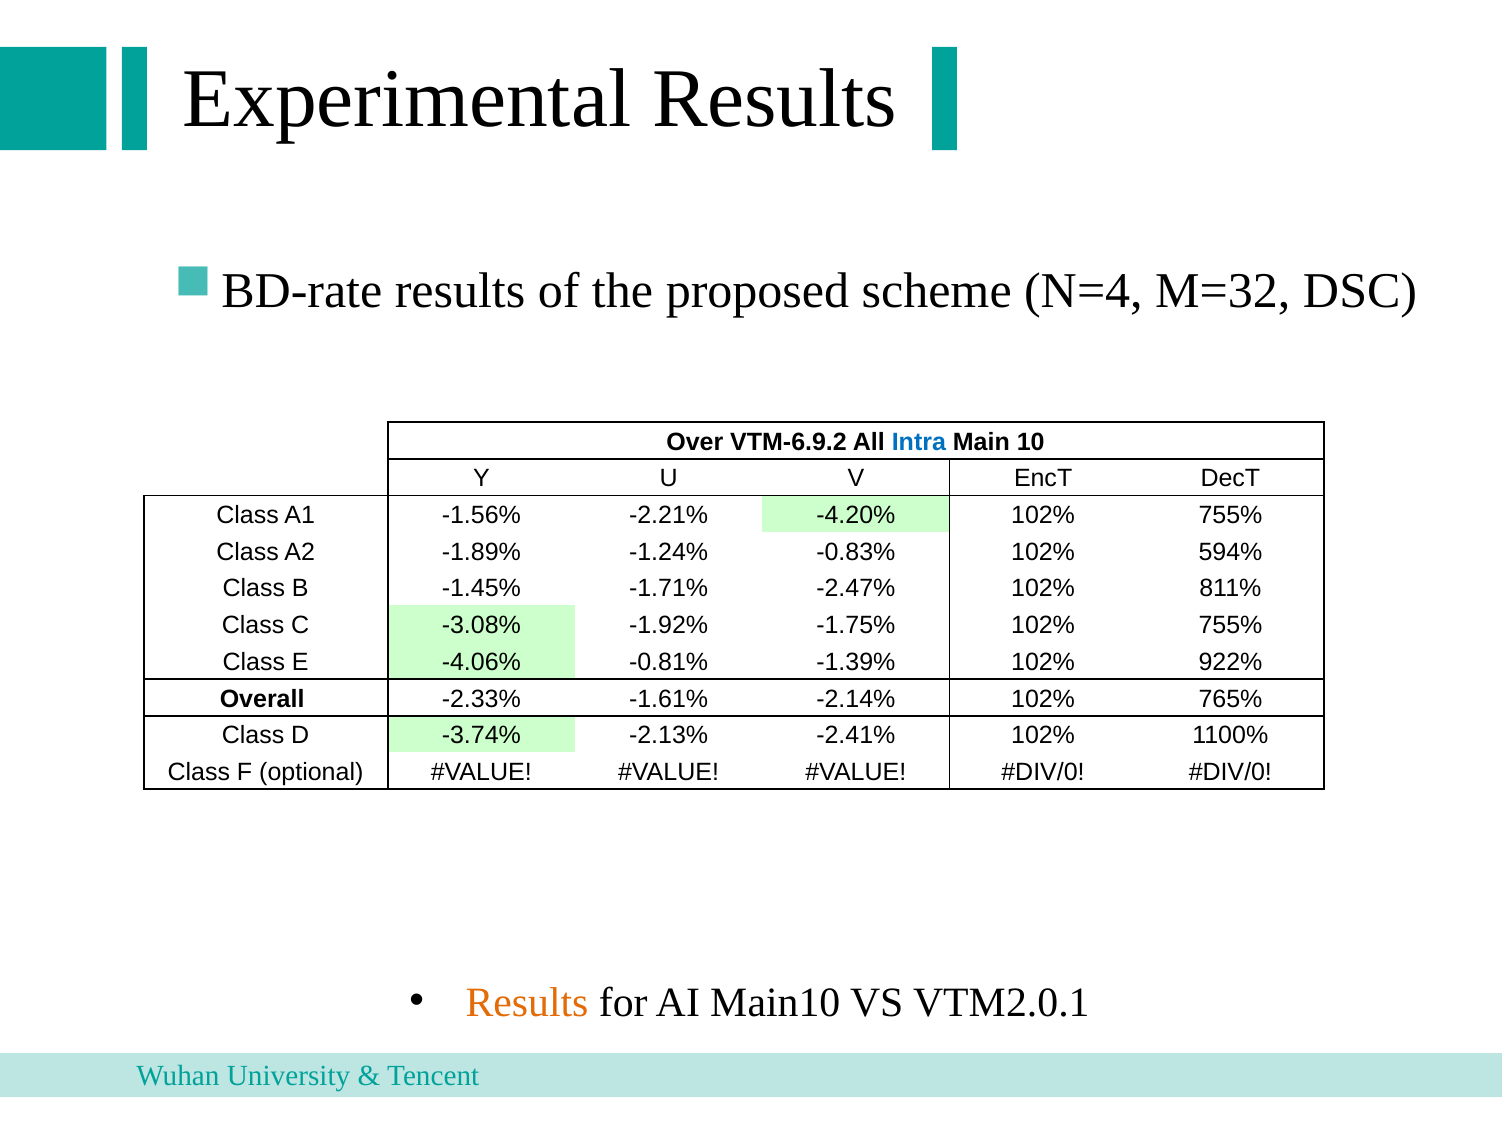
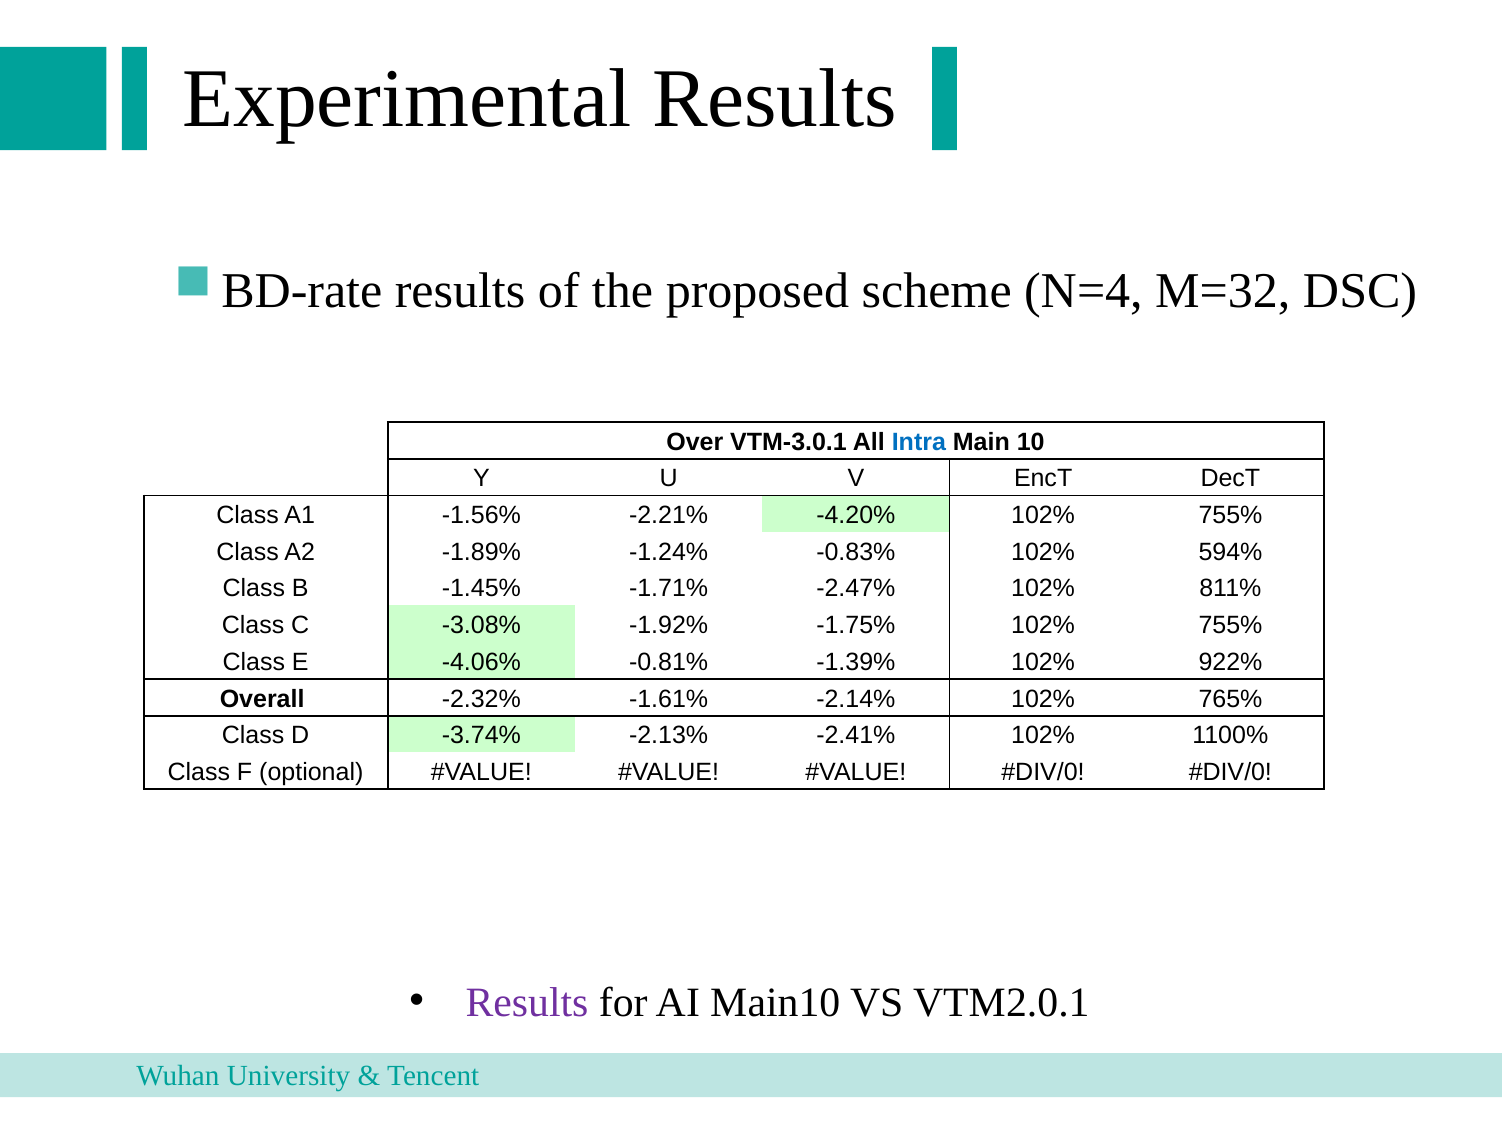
VTM-6.9.2: VTM-6.9.2 -> VTM-3.0.1 (789, 442)
-2.33%: -2.33% -> -2.32% (481, 699)
Results colour: orange -> purple (527, 1003)
